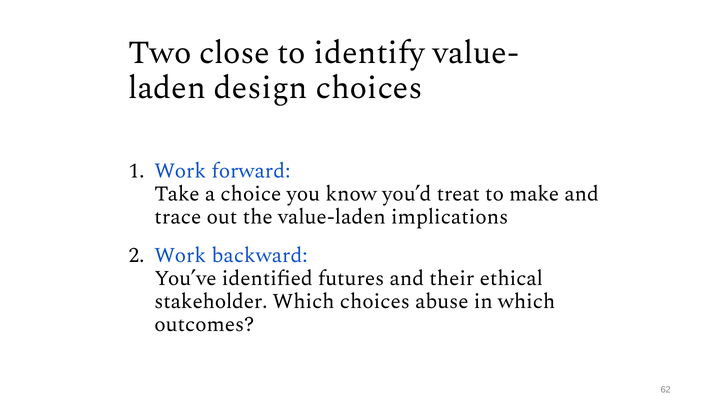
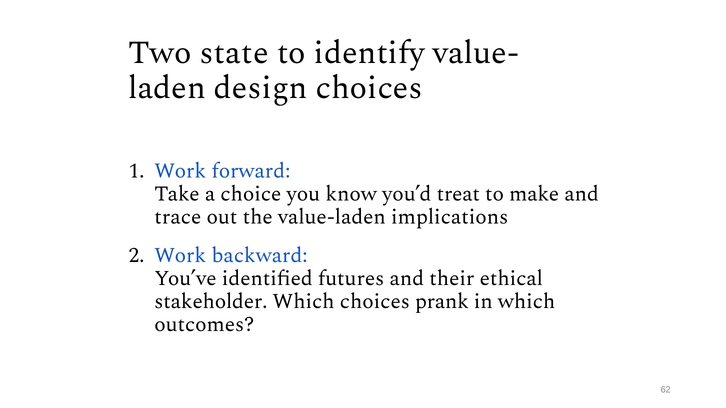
close: close -> state (234, 53)
abuse: abuse -> prank (442, 301)
